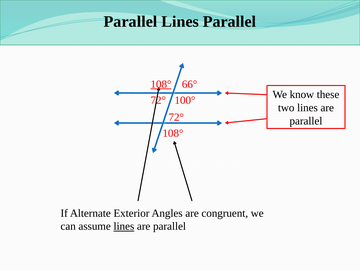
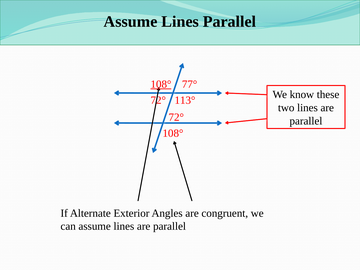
Parallel: Parallel -> Assume (131, 21)
66°: 66° -> 77° (190, 84)
100°: 100° -> 113° (185, 100)
lines underline: present -> none (124, 226)
